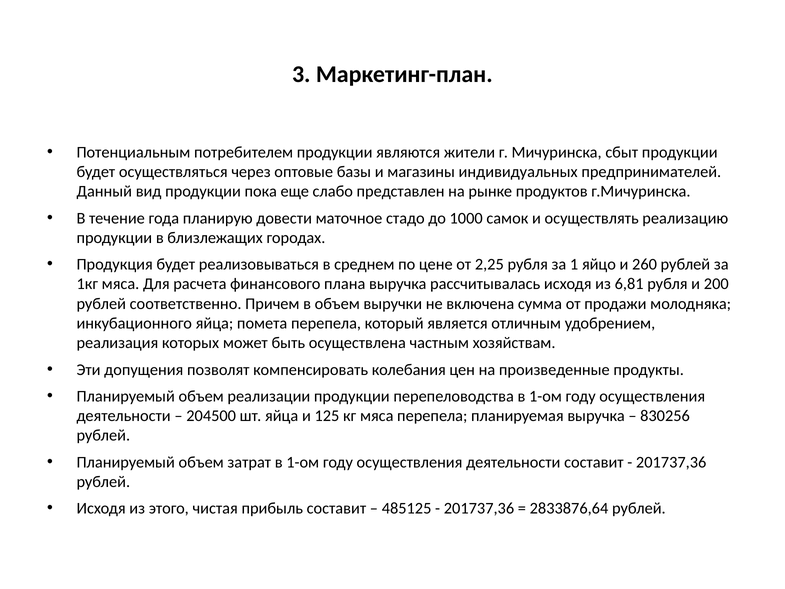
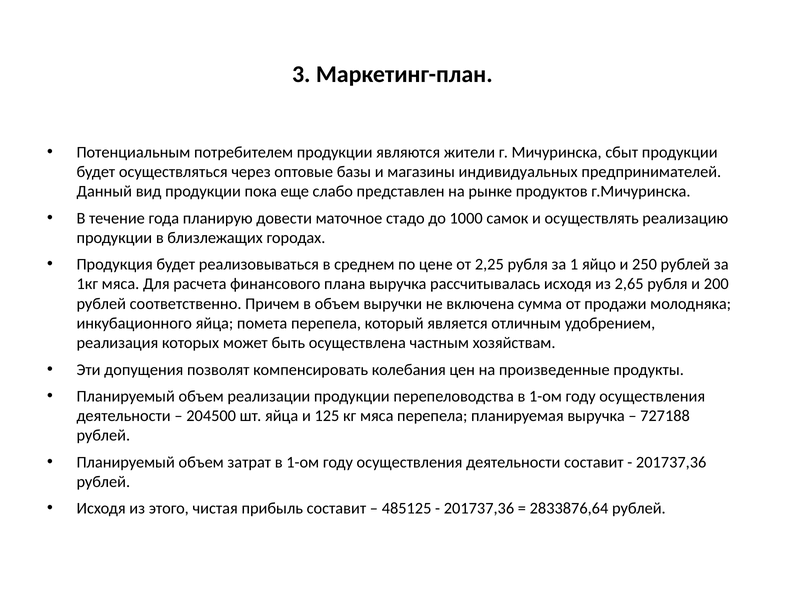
260: 260 -> 250 (645, 264)
6,81: 6,81 -> 2,65 (629, 284)
830256: 830256 -> 727188 (665, 416)
